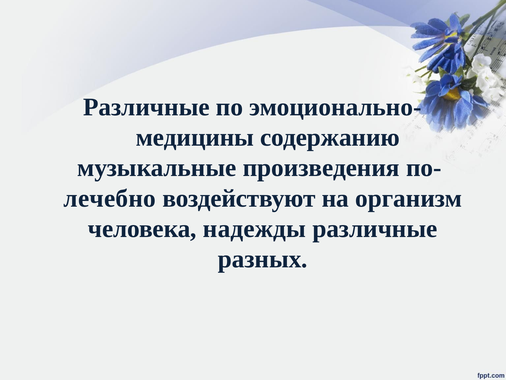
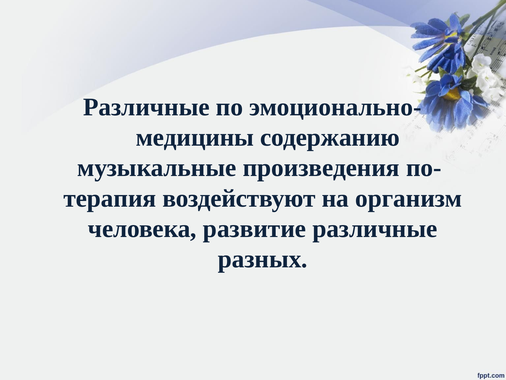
лечебно: лечебно -> терапия (110, 198)
надежды: надежды -> развитие (255, 228)
